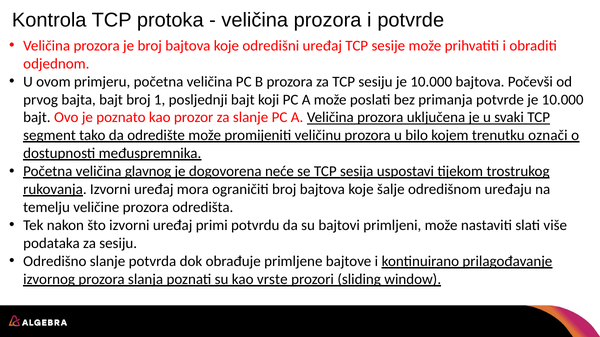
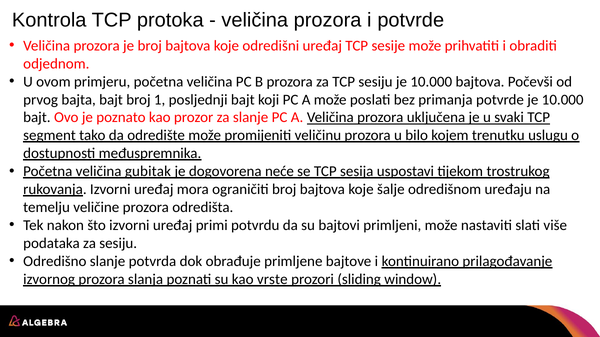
označi: označi -> uslugu (548, 136)
glavnog: glavnog -> gubitak (148, 172)
